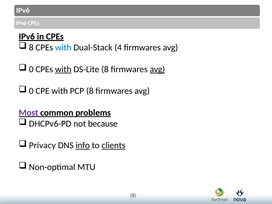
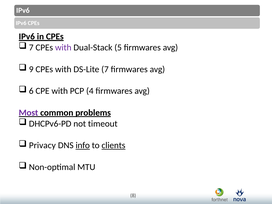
8: 8 -> 7 (31, 47)
with colour: blue -> purple (63, 47)
4: 4 -> 5 (118, 47)
0: 0 -> 9 (31, 69)
with underline: present -> none (63, 69)
DS-Lite 8: 8 -> 7 (105, 69)
avg underline: present -> none (157, 69)
0: 0 -> 6 (31, 91)
PCP 8: 8 -> 4 (90, 91)
because: because -> timeout (103, 124)
